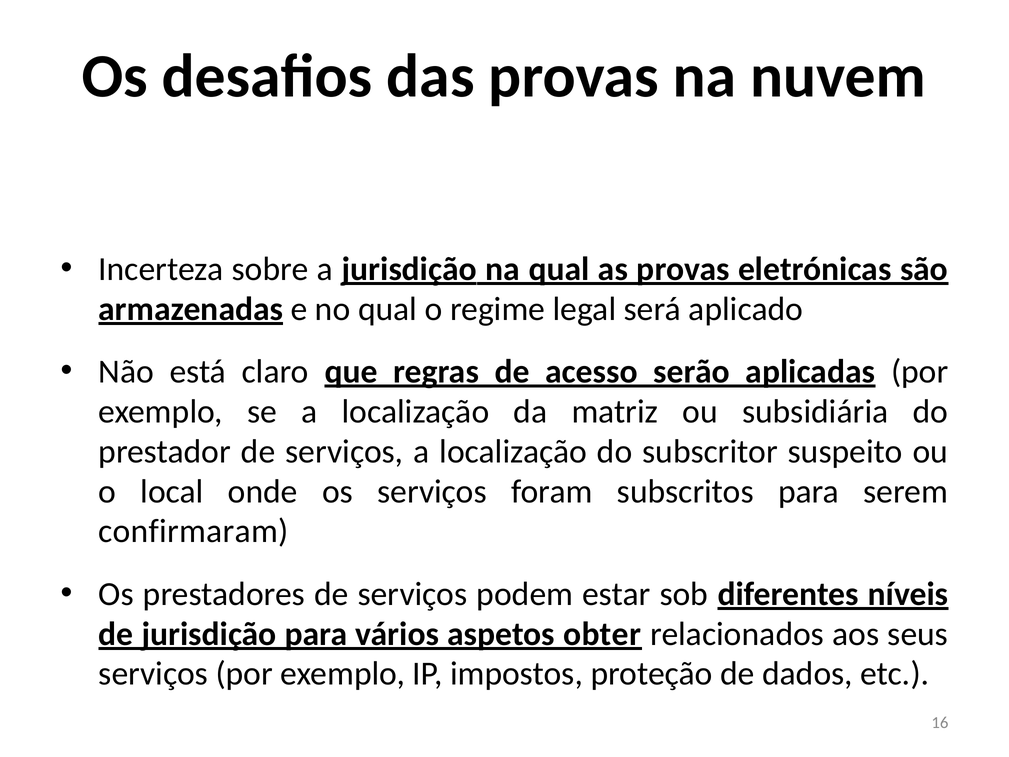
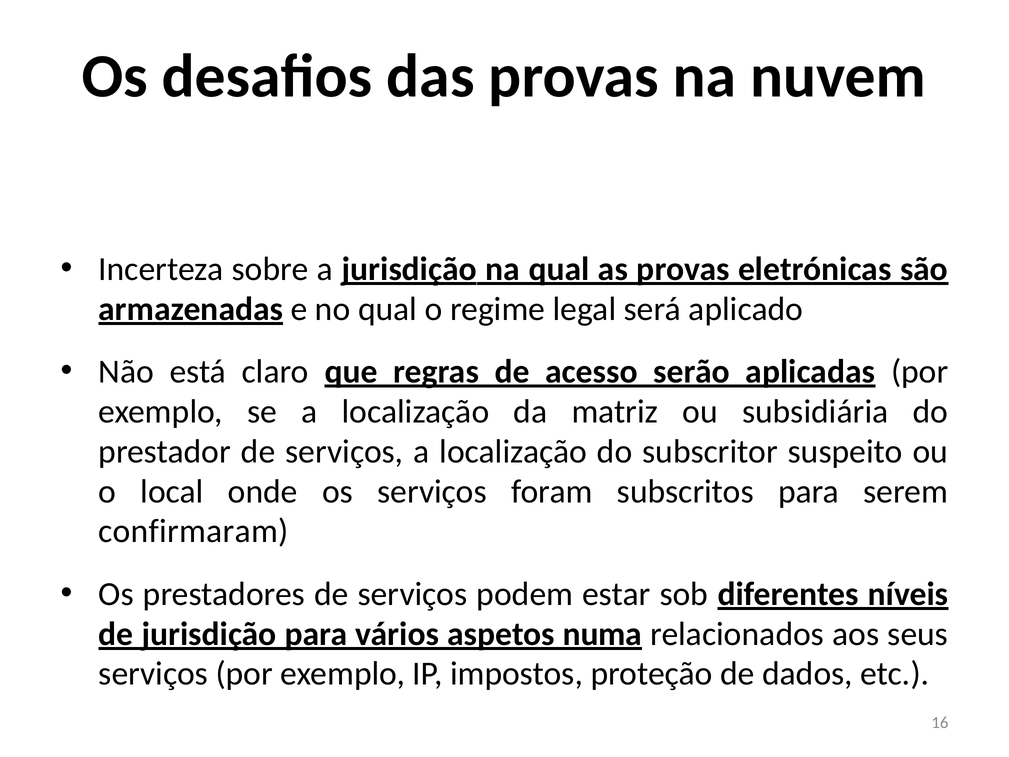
obter: obter -> numa (602, 634)
